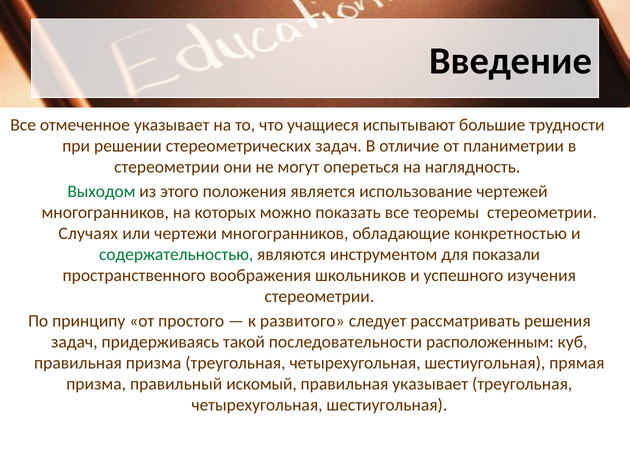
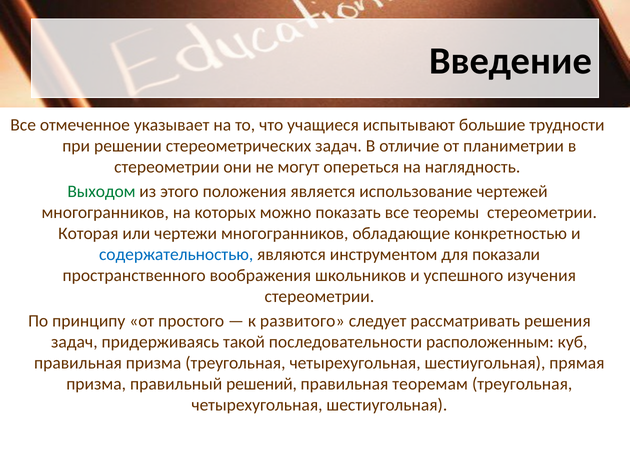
Случаях: Случаях -> Которая (88, 234)
содержательностью colour: green -> blue (176, 255)
искомый: искомый -> решений (262, 384)
правильная указывает: указывает -> теоремам (430, 384)
